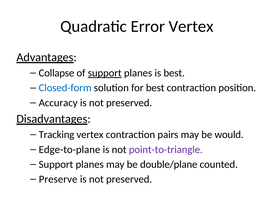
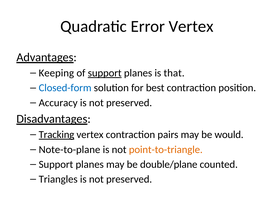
Collapse: Collapse -> Keeping (56, 73)
is best: best -> that (174, 73)
Tracking underline: none -> present (56, 135)
Edge-to-plane: Edge-to-plane -> Note-to-plane (69, 150)
point-to-triangle colour: purple -> orange (166, 150)
Preserve: Preserve -> Triangles (58, 180)
